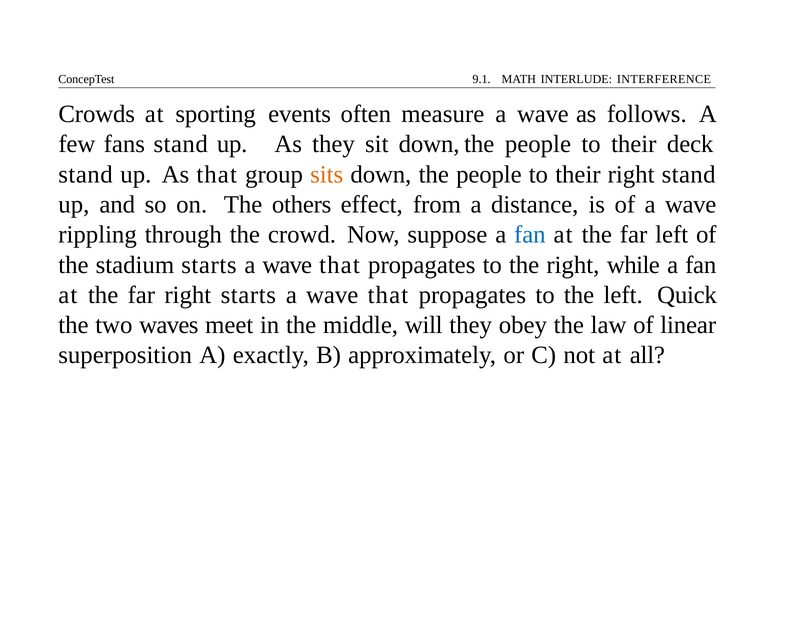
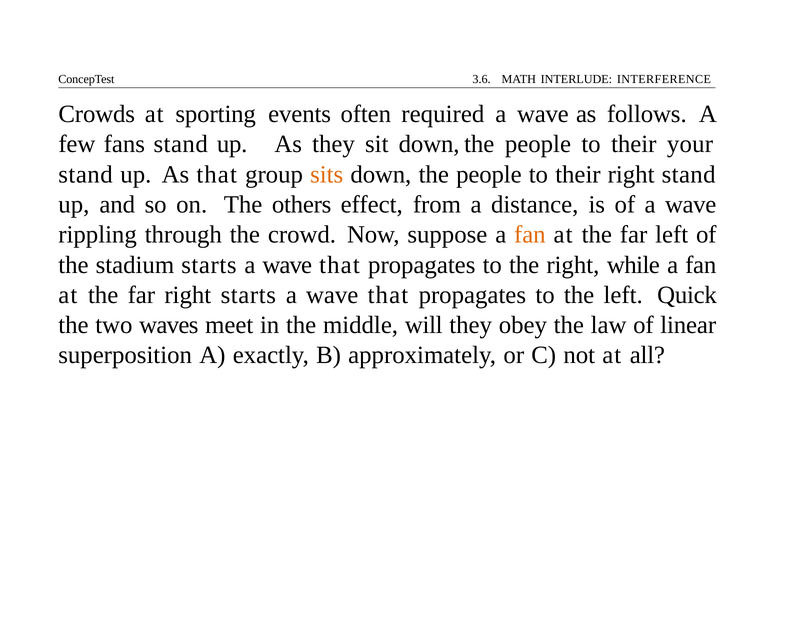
9.1: 9.1 -> 3.6 (482, 79)
measure: measure -> required (443, 114)
deck: deck -> your (690, 144)
fan colour: blue -> orange (530, 235)
